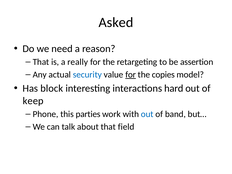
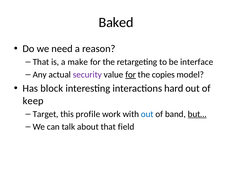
Asked: Asked -> Baked (116, 22)
really: really -> make (78, 62)
assertion: assertion -> interface (197, 62)
security colour: blue -> purple (87, 75)
Phone: Phone -> Target (46, 114)
parties: parties -> profile (88, 114)
but… underline: none -> present (197, 114)
